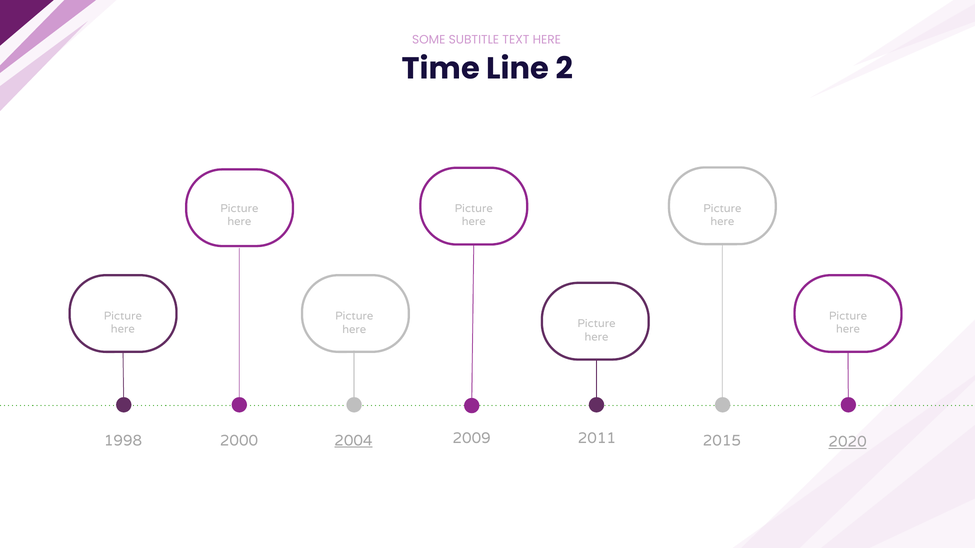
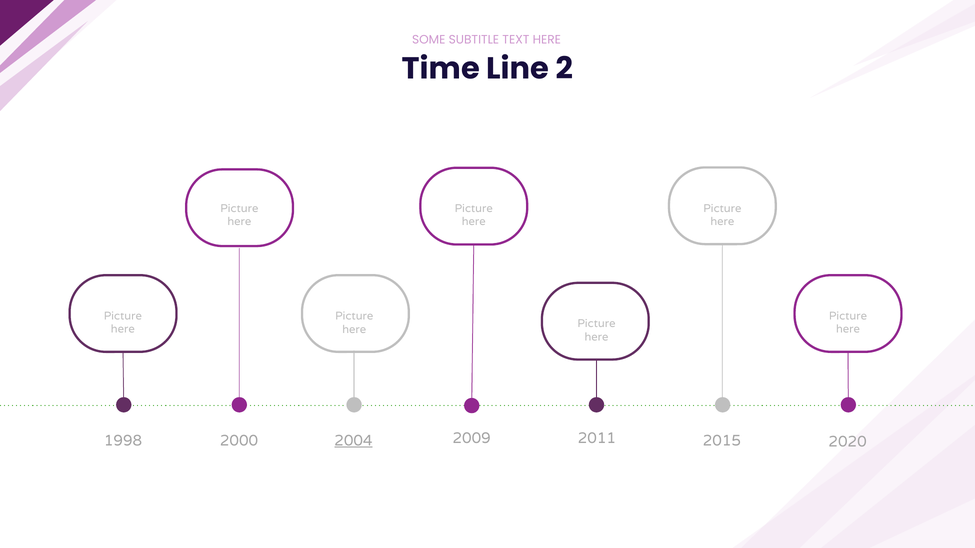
2020 underline: present -> none (848, 442)
